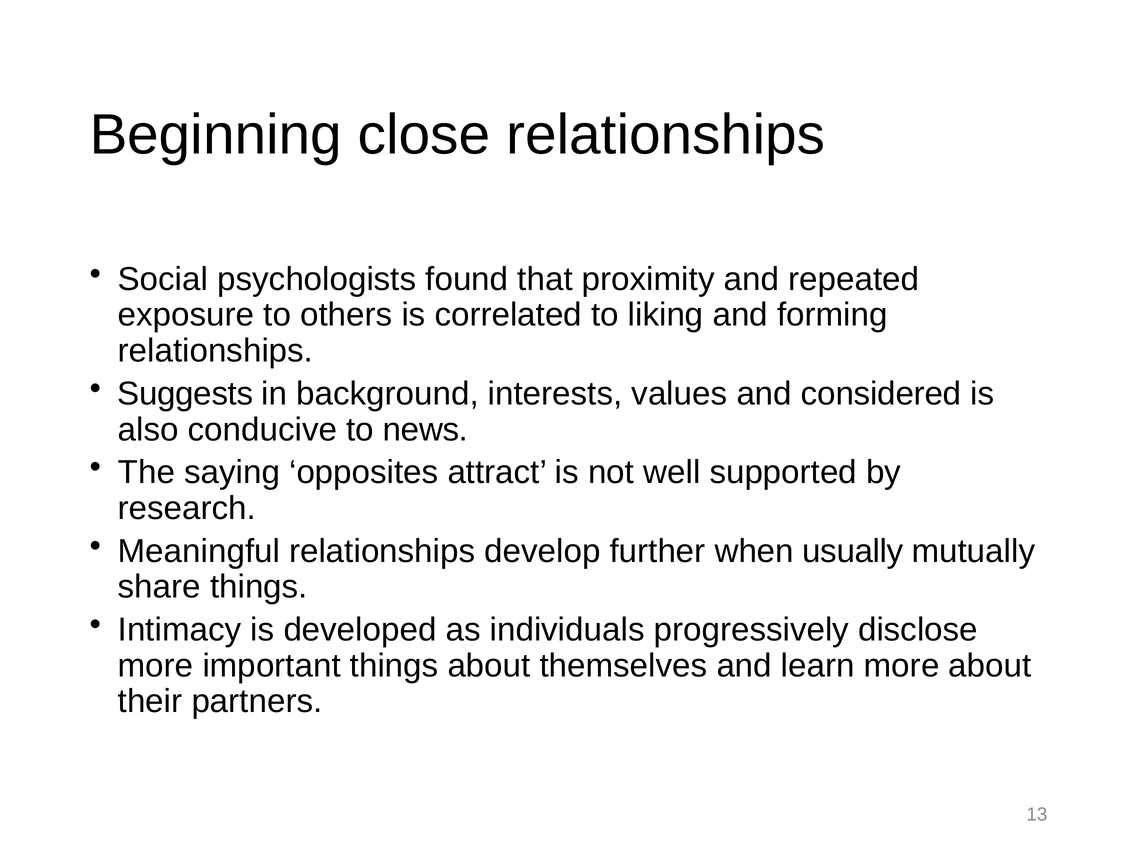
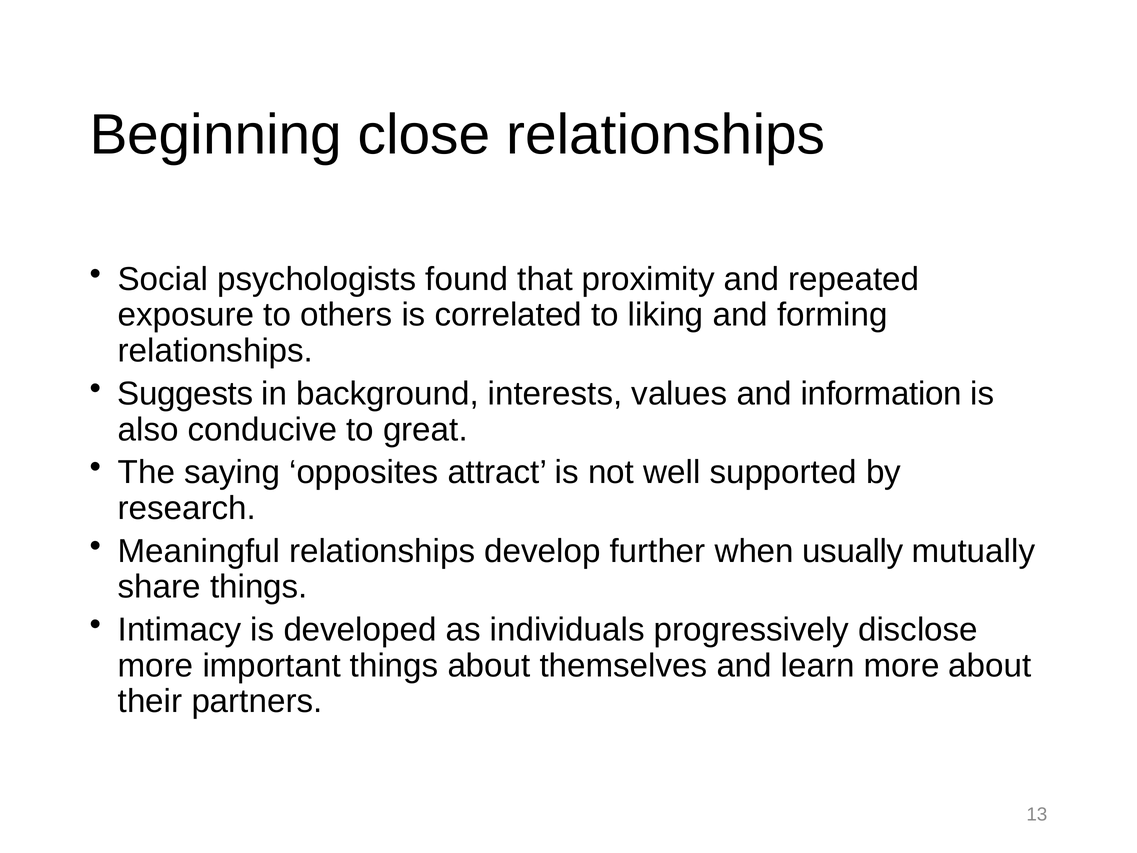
considered: considered -> information (881, 394)
news: news -> great (425, 429)
